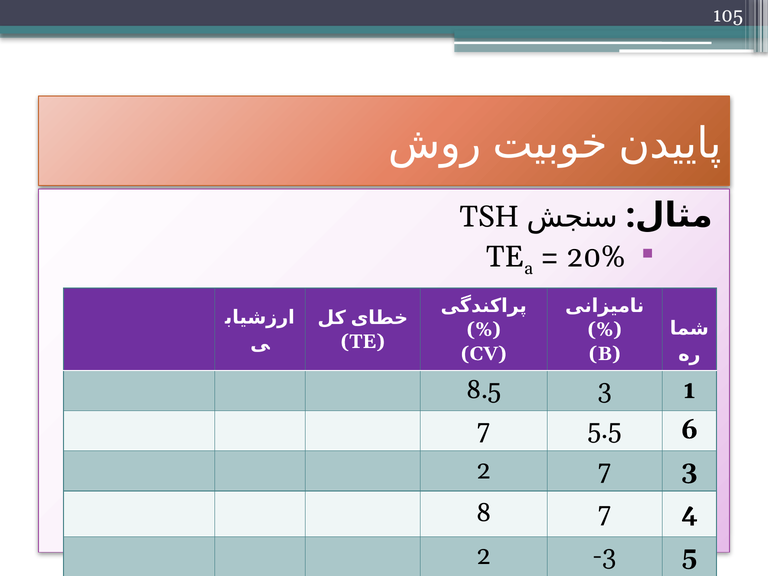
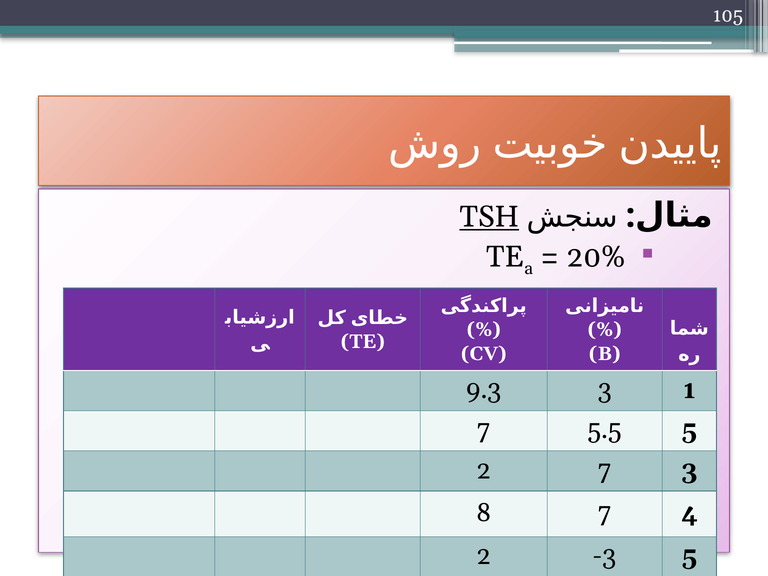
TSH underline: none -> present (489, 217)
8.5: 8.5 -> 9.3 (484, 390)
5.5 6: 6 -> 5 (689, 430)
